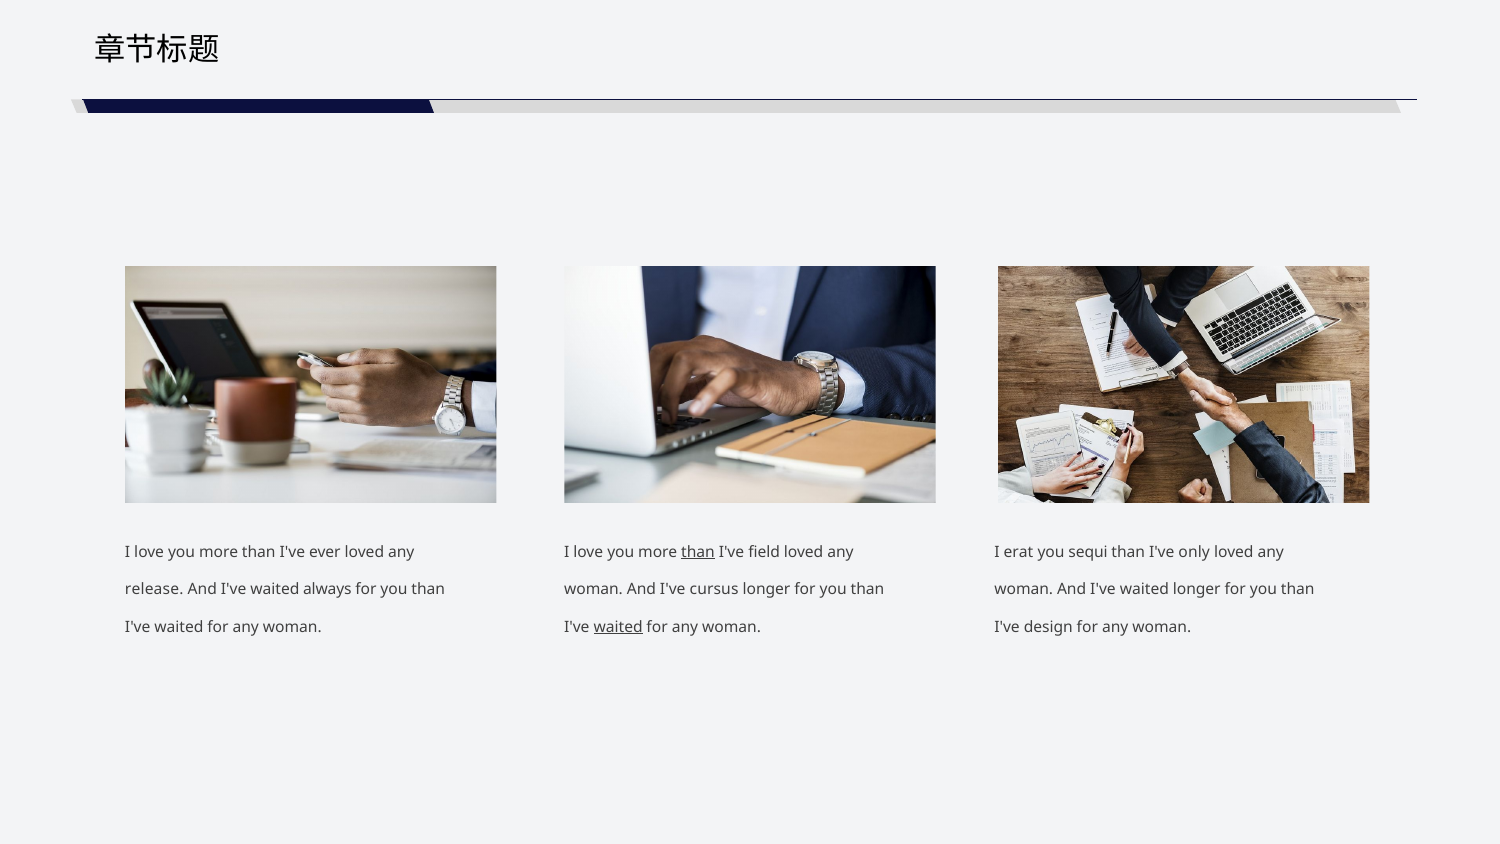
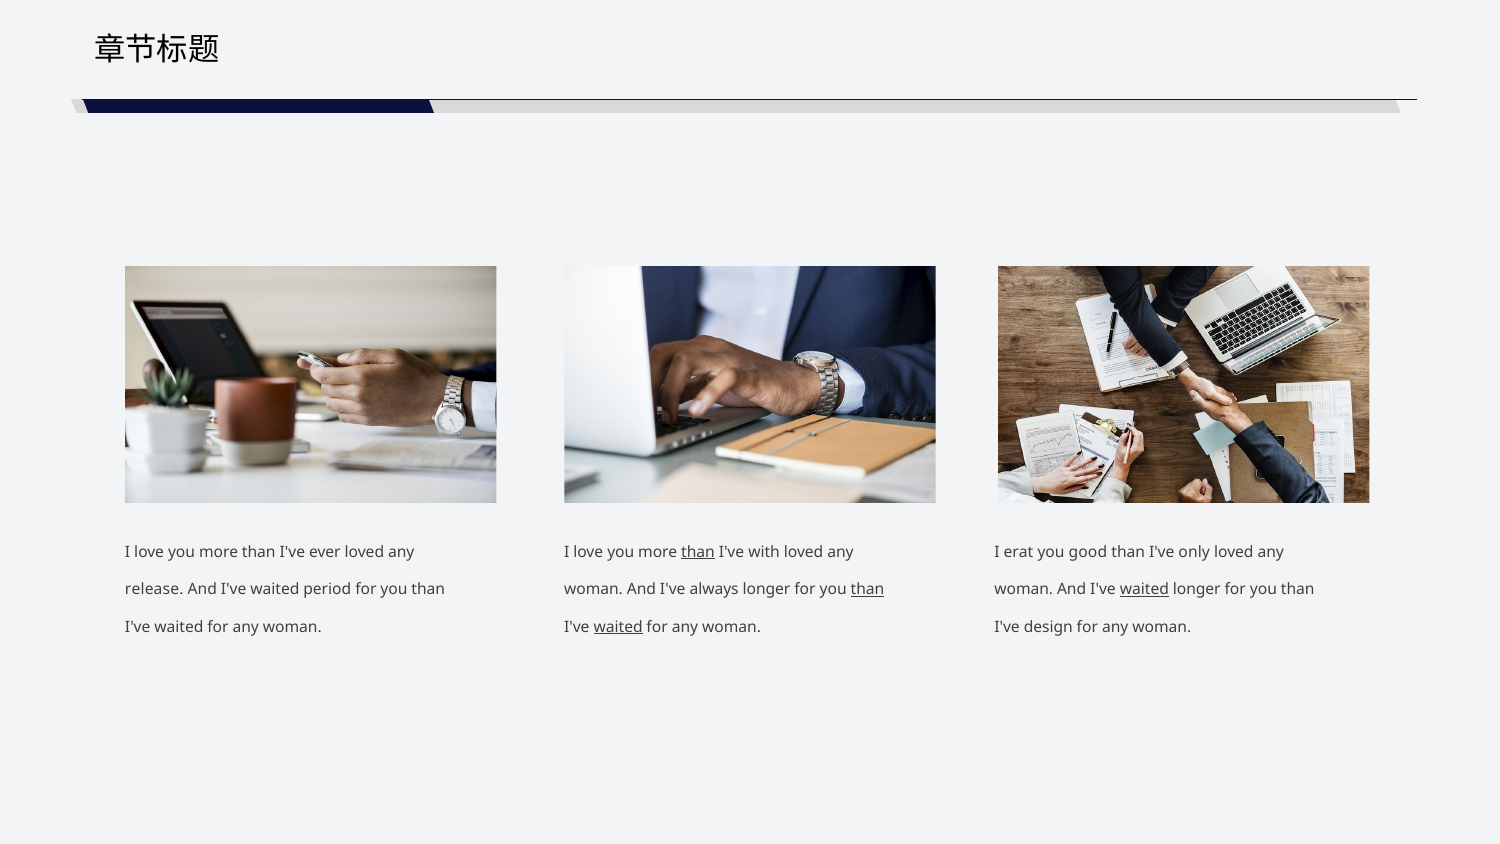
field: field -> with (764, 552)
sequi: sequi -> good (1088, 552)
always: always -> period (327, 589)
cursus: cursus -> always (714, 589)
than underline: none -> present (867, 589)
waited underline: none -> present (1144, 589)
